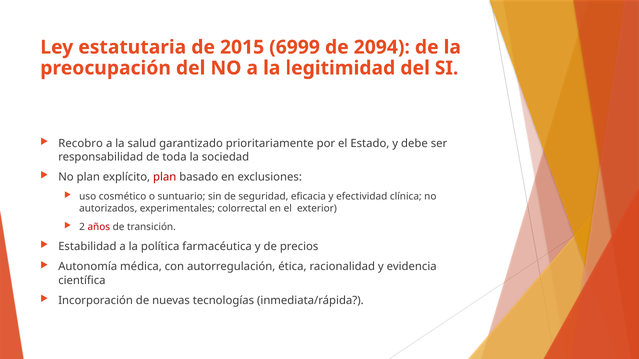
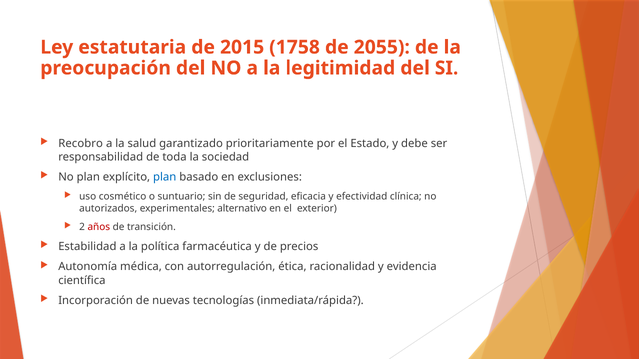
6999: 6999 -> 1758 (295, 47)
2094: 2094 -> 2055 (382, 47)
plan colour: red -> blue (165, 177)
colorrectal: colorrectal -> alternativo (242, 209)
